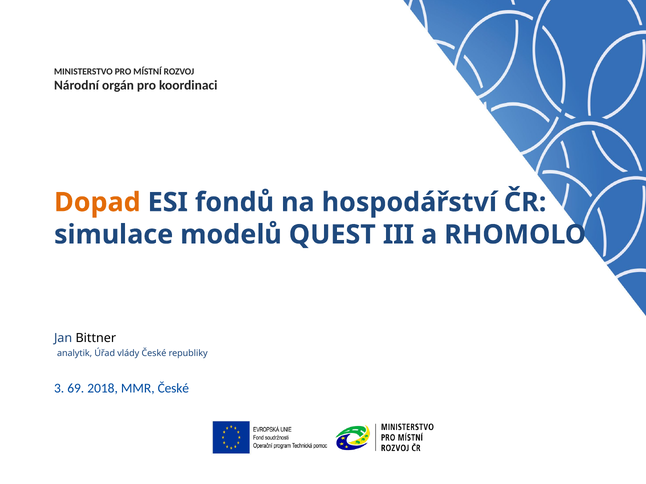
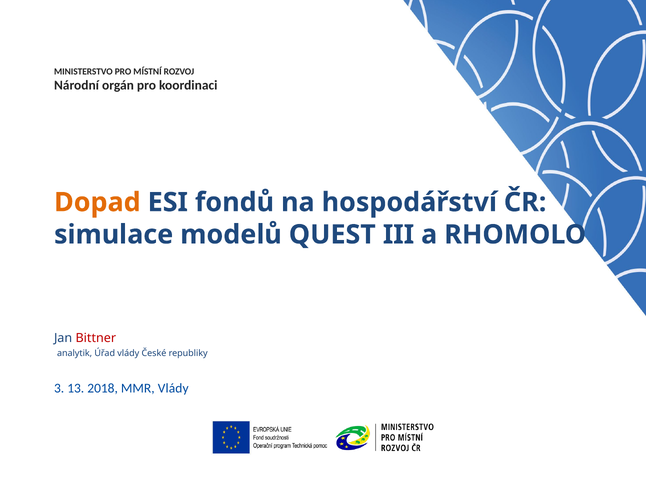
Bittner colour: black -> red (96, 338)
69: 69 -> 13 (76, 389)
MMR České: České -> Vlády (173, 389)
